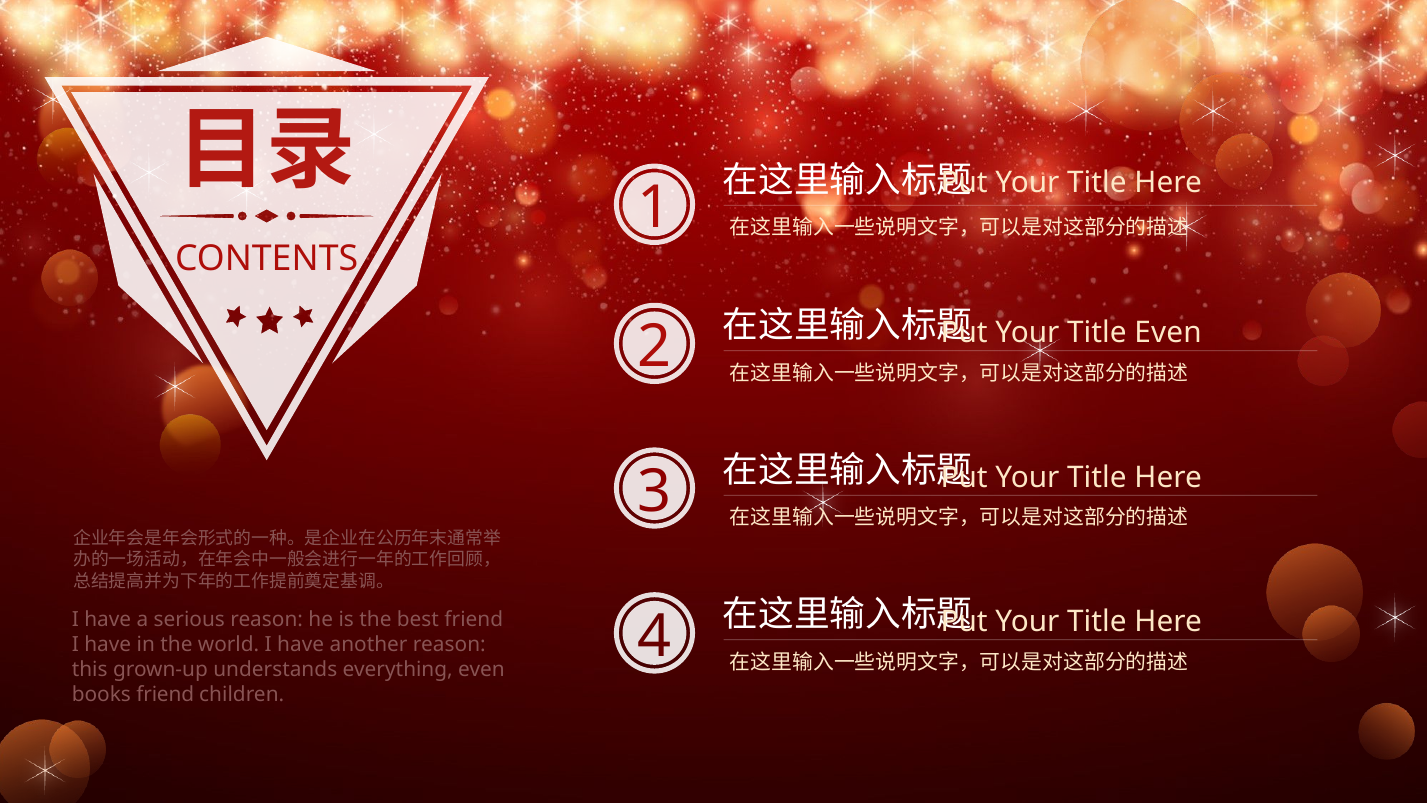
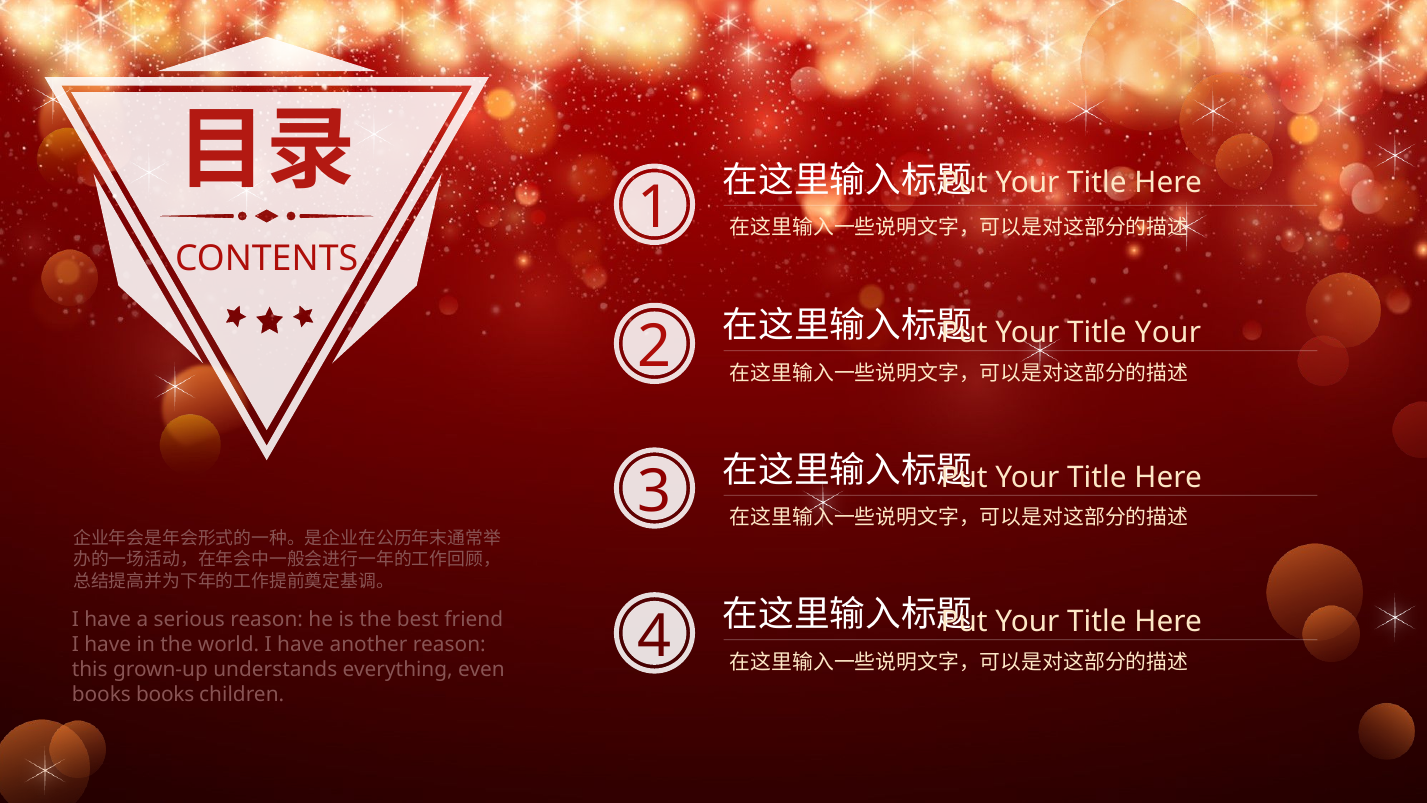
Title Even: Even -> Your (1168, 333)
books friend: friend -> books (165, 694)
